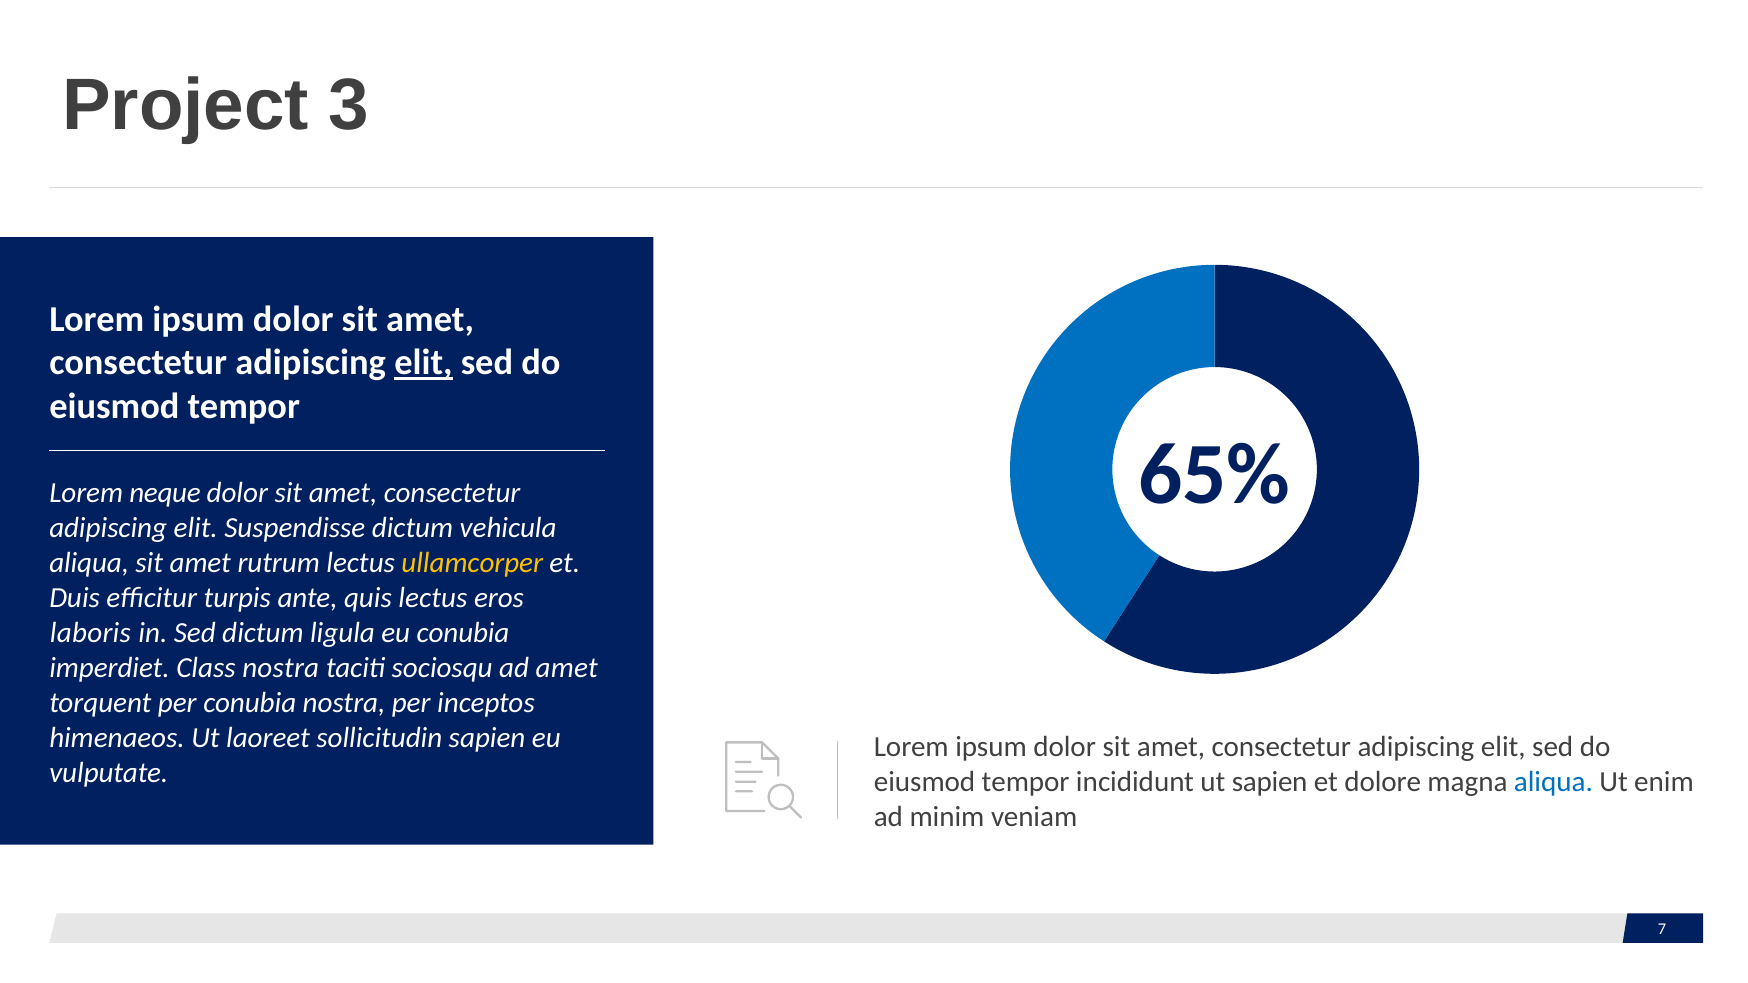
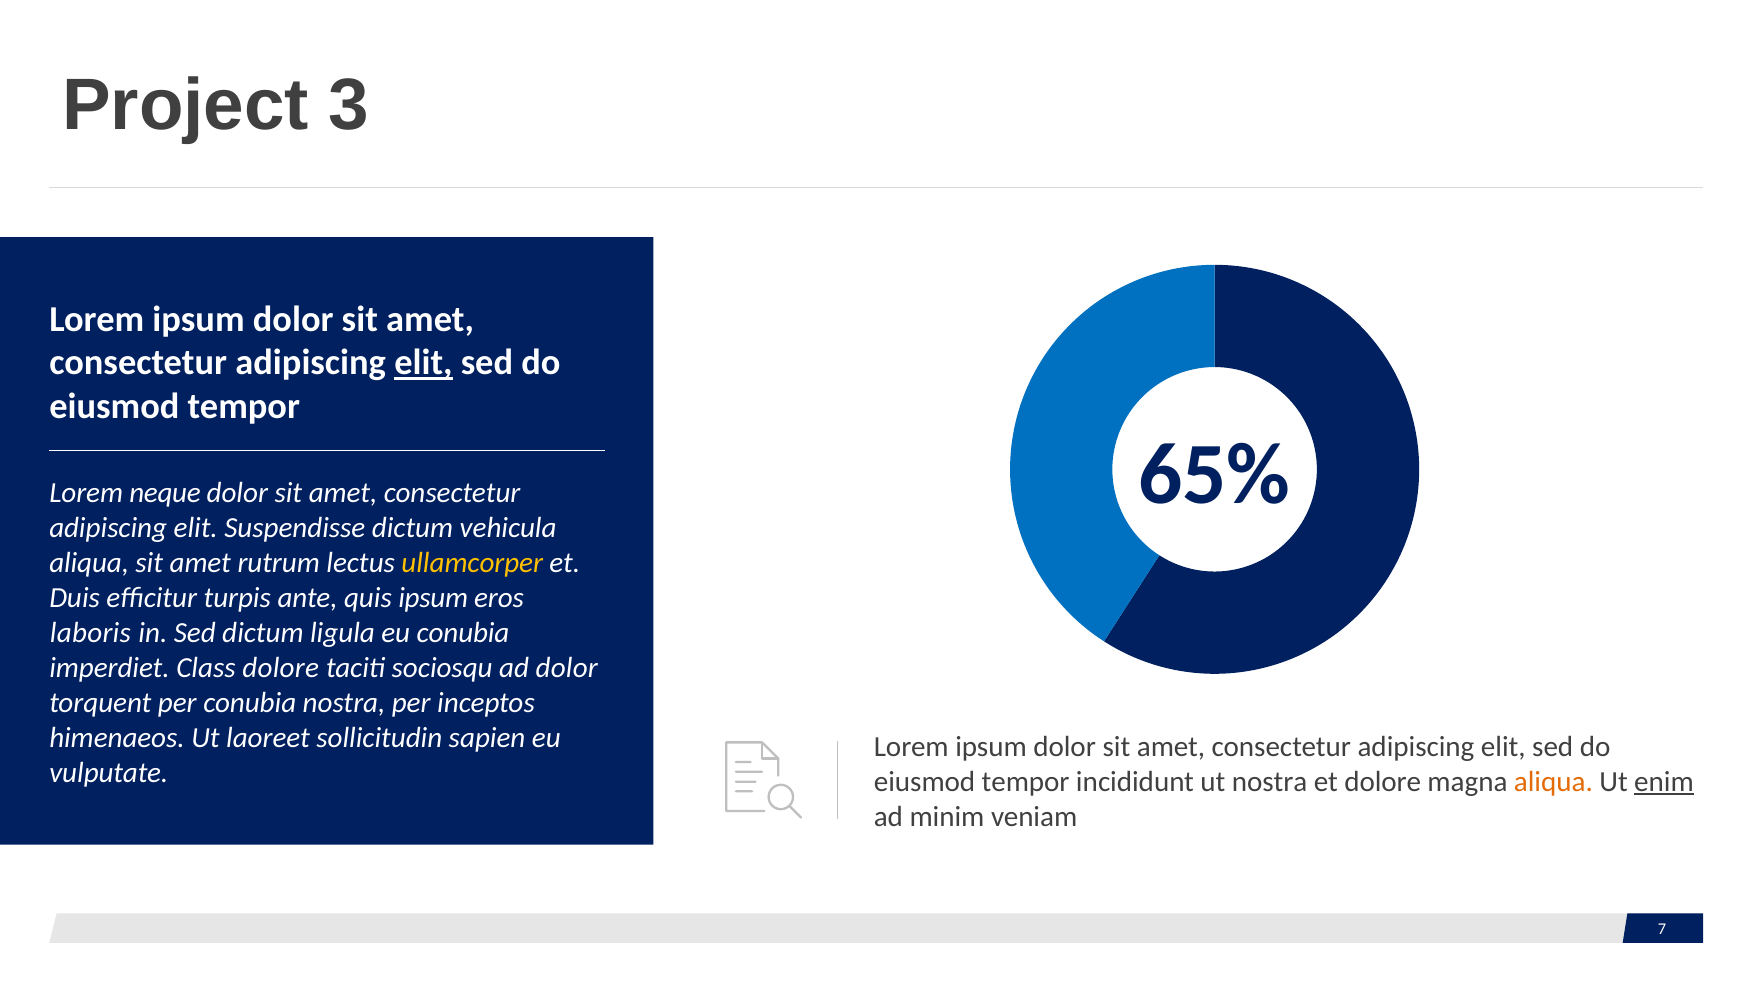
quis lectus: lectus -> ipsum (433, 598)
Class nostra: nostra -> dolore (281, 668)
ad amet: amet -> dolor (567, 668)
ut sapien: sapien -> nostra (1270, 782)
aliqua colour: blue -> orange (1553, 782)
enim underline: none -> present (1664, 782)
